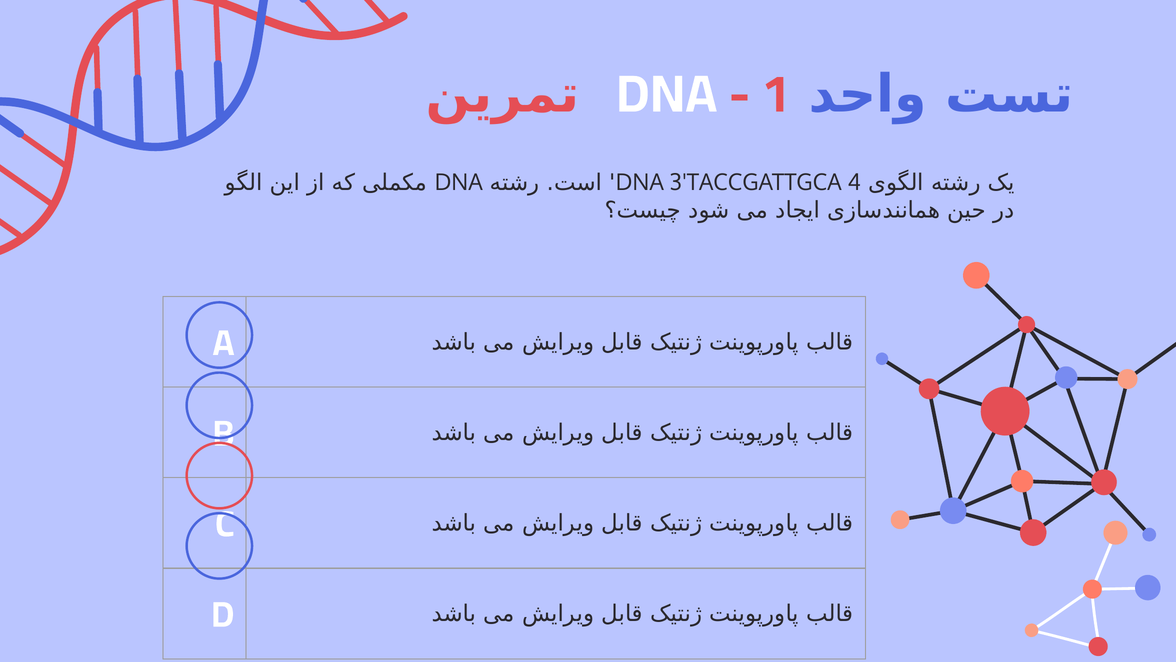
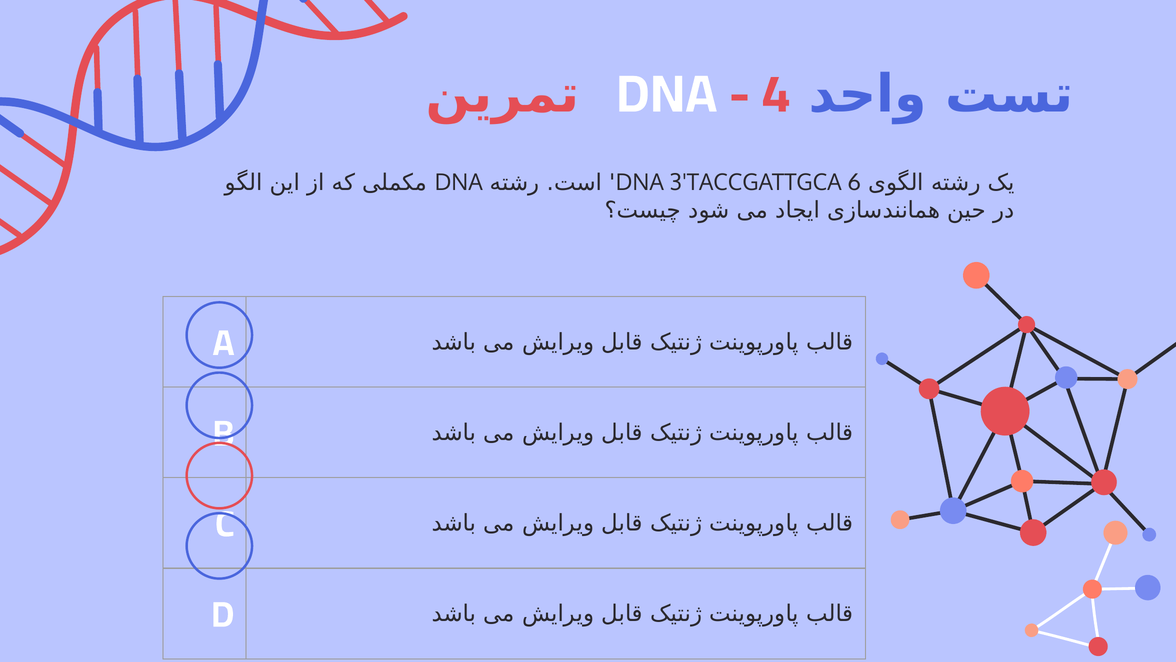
1: 1 -> 4 (776, 94)
4: 4 -> 6 (854, 183)
